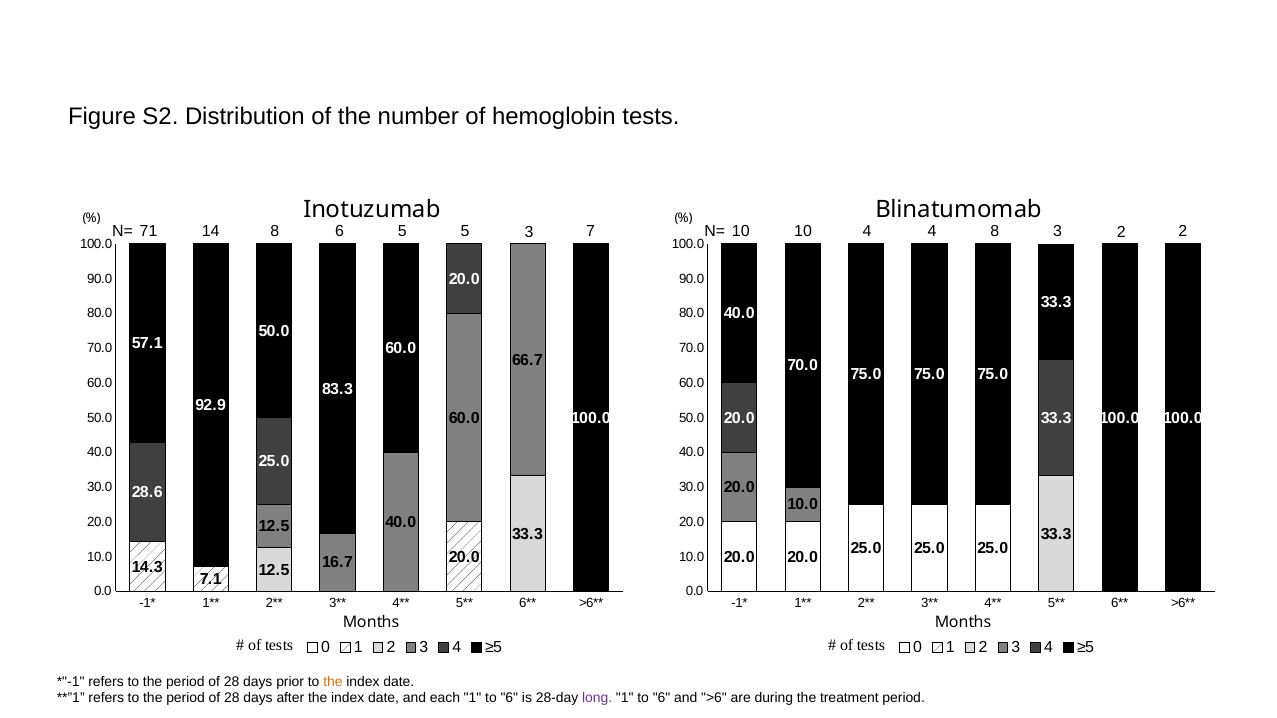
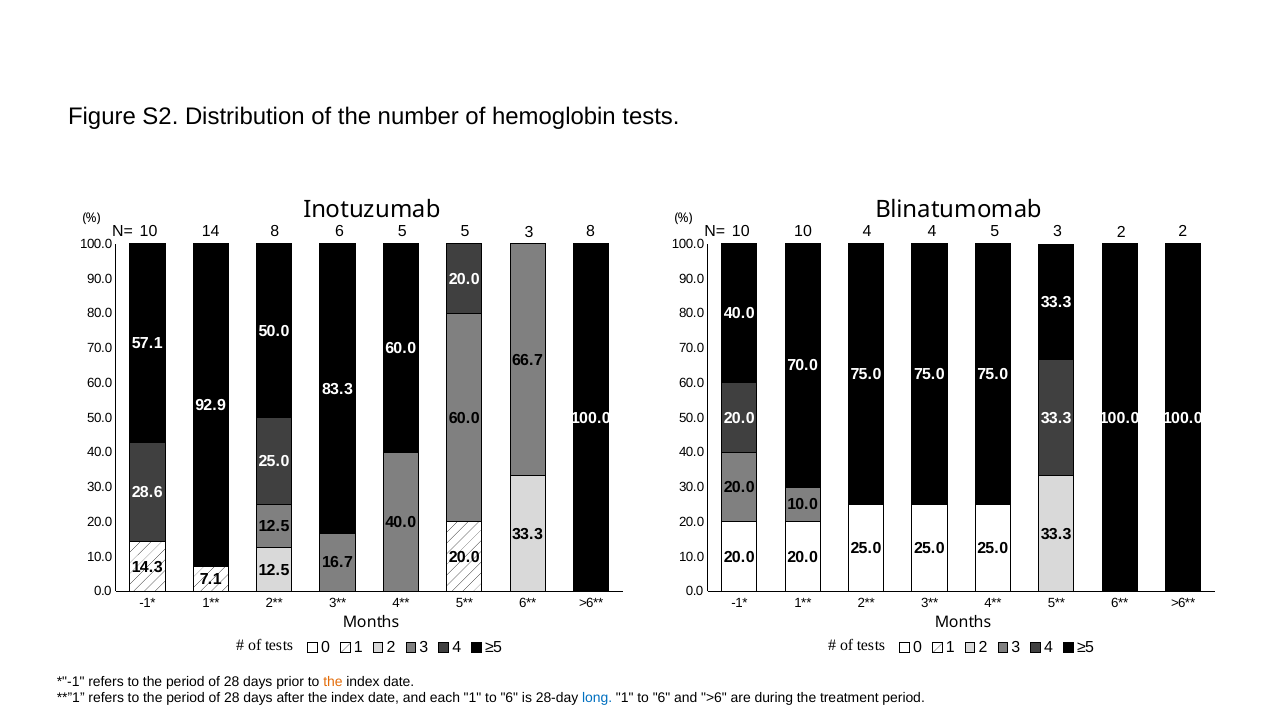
71: 71 -> 10 (149, 231)
3 7: 7 -> 8 (591, 231)
4 8: 8 -> 5 (995, 231)
long colour: purple -> blue (597, 699)
